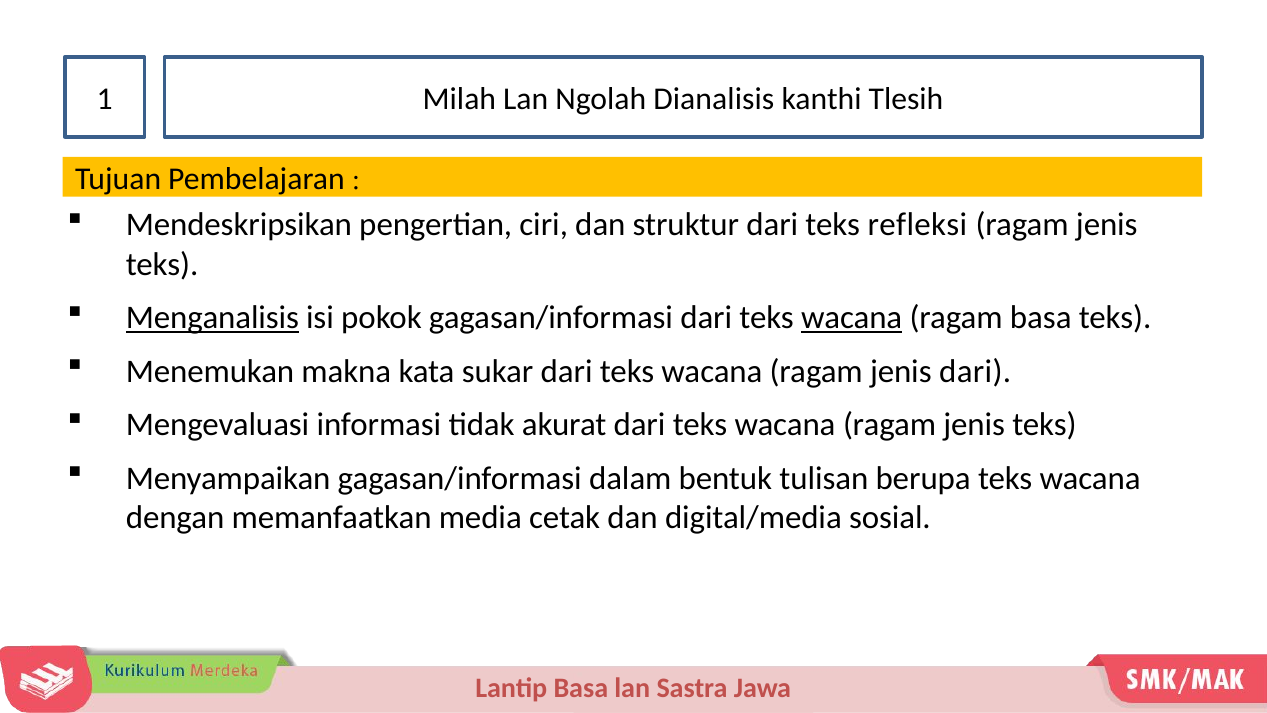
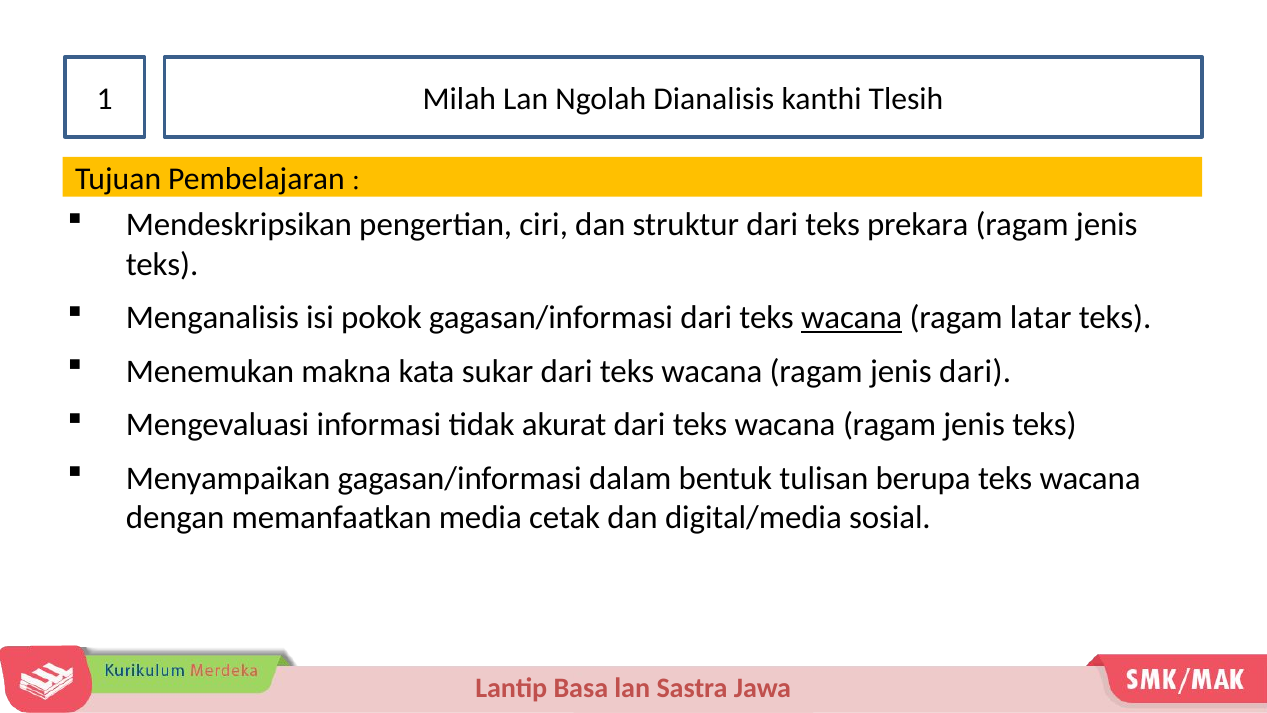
refleksi: refleksi -> prekara (918, 225)
Menganalisis underline: present -> none (212, 318)
ragam basa: basa -> latar (1041, 318)
